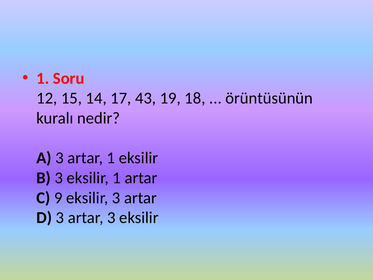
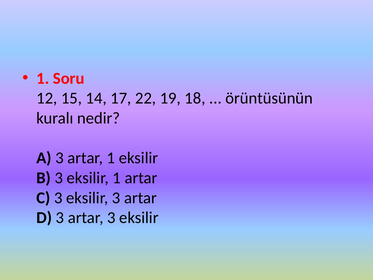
43: 43 -> 22 (146, 98)
C 9: 9 -> 3 (58, 198)
